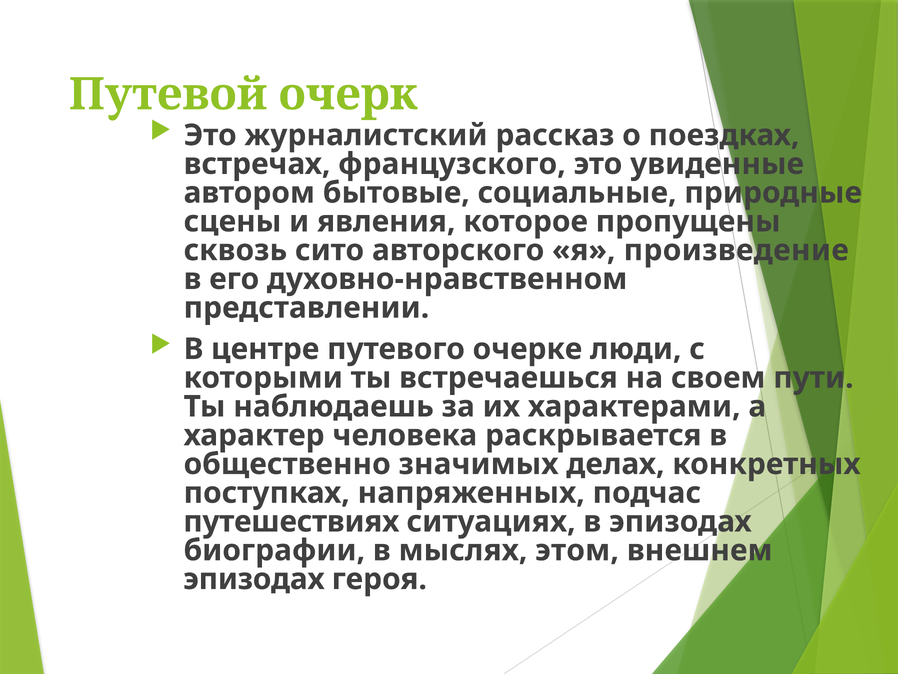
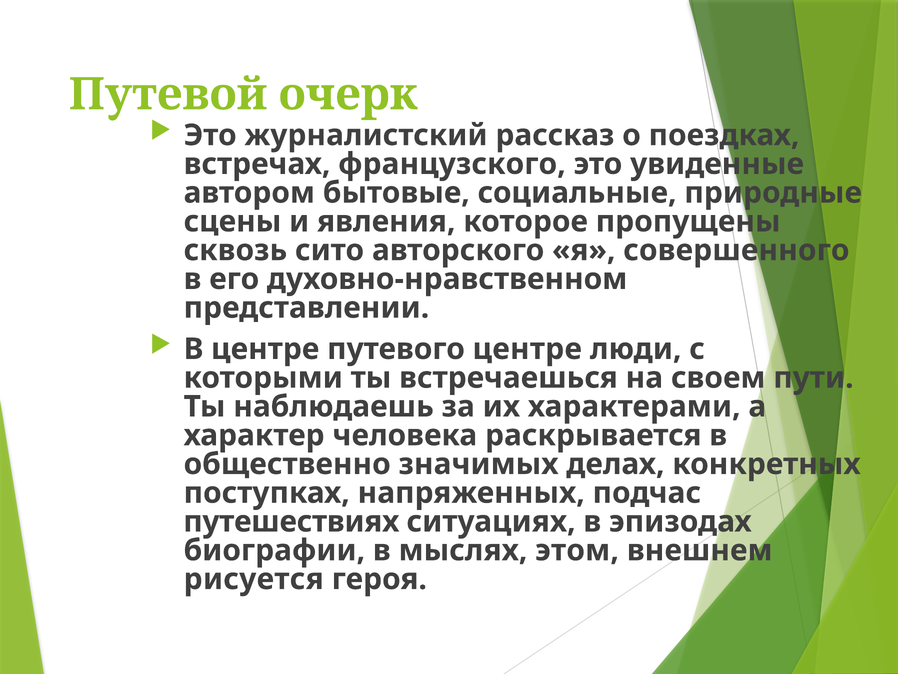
произведение: произведение -> совершенного (736, 250)
путевого очерке: очерке -> центре (527, 349)
эпизодах: эпизодах -> рисуется (254, 579)
